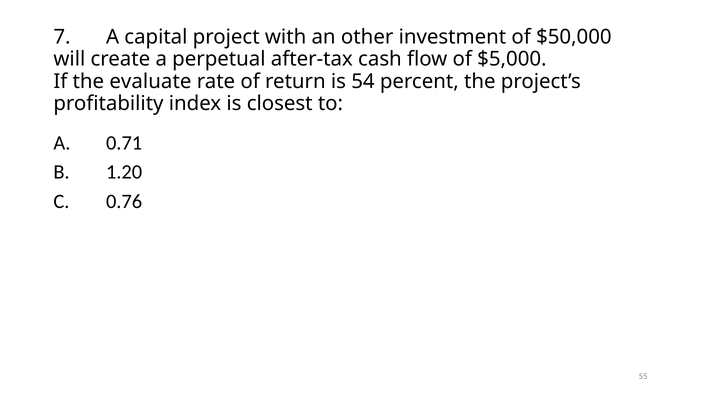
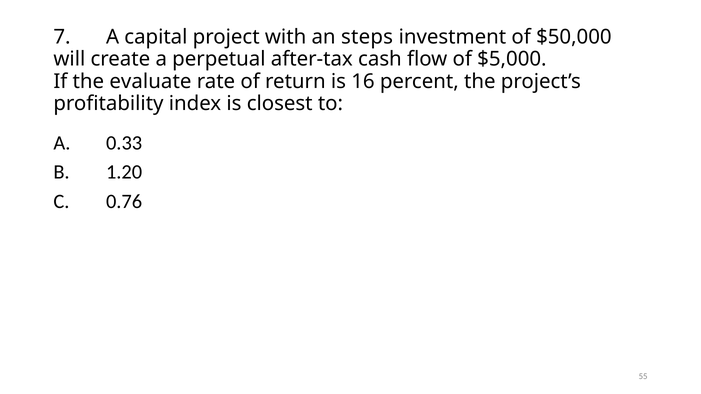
other: other -> steps (367, 37)
54: 54 -> 16 (363, 81)
0.71: 0.71 -> 0.33 (124, 143)
